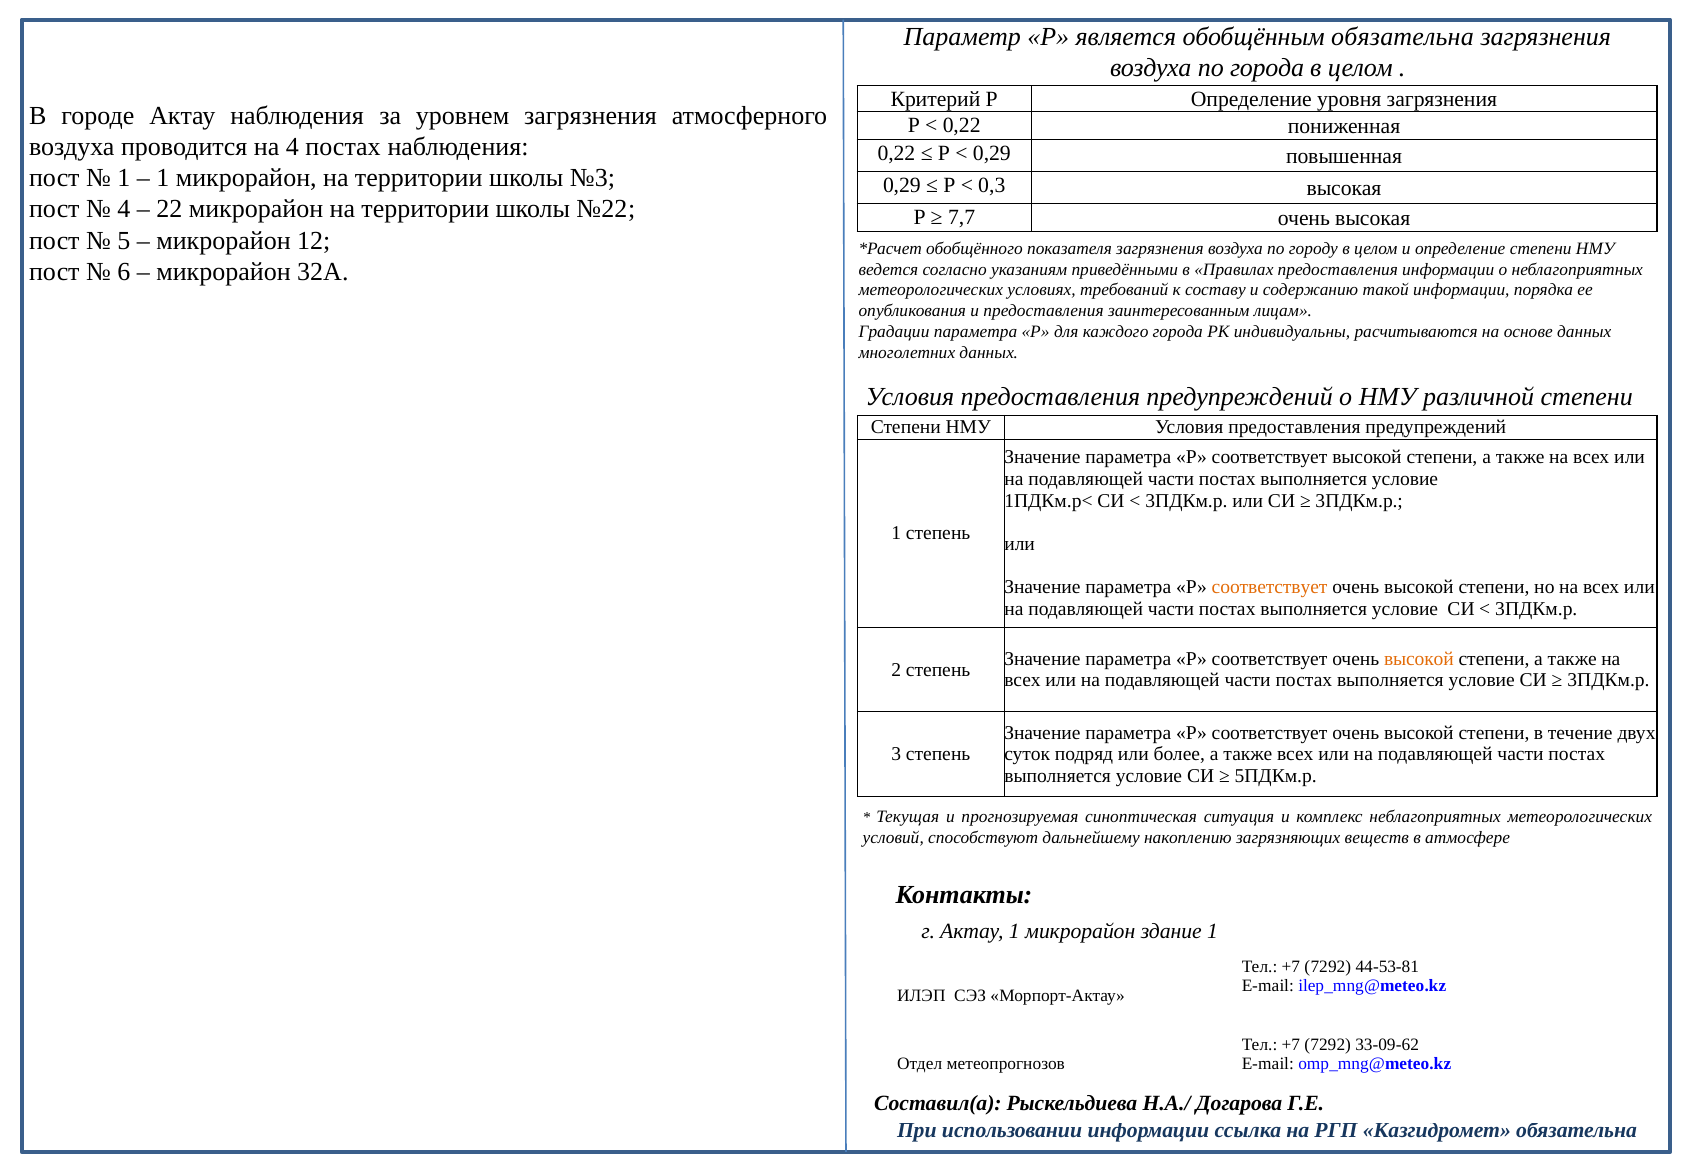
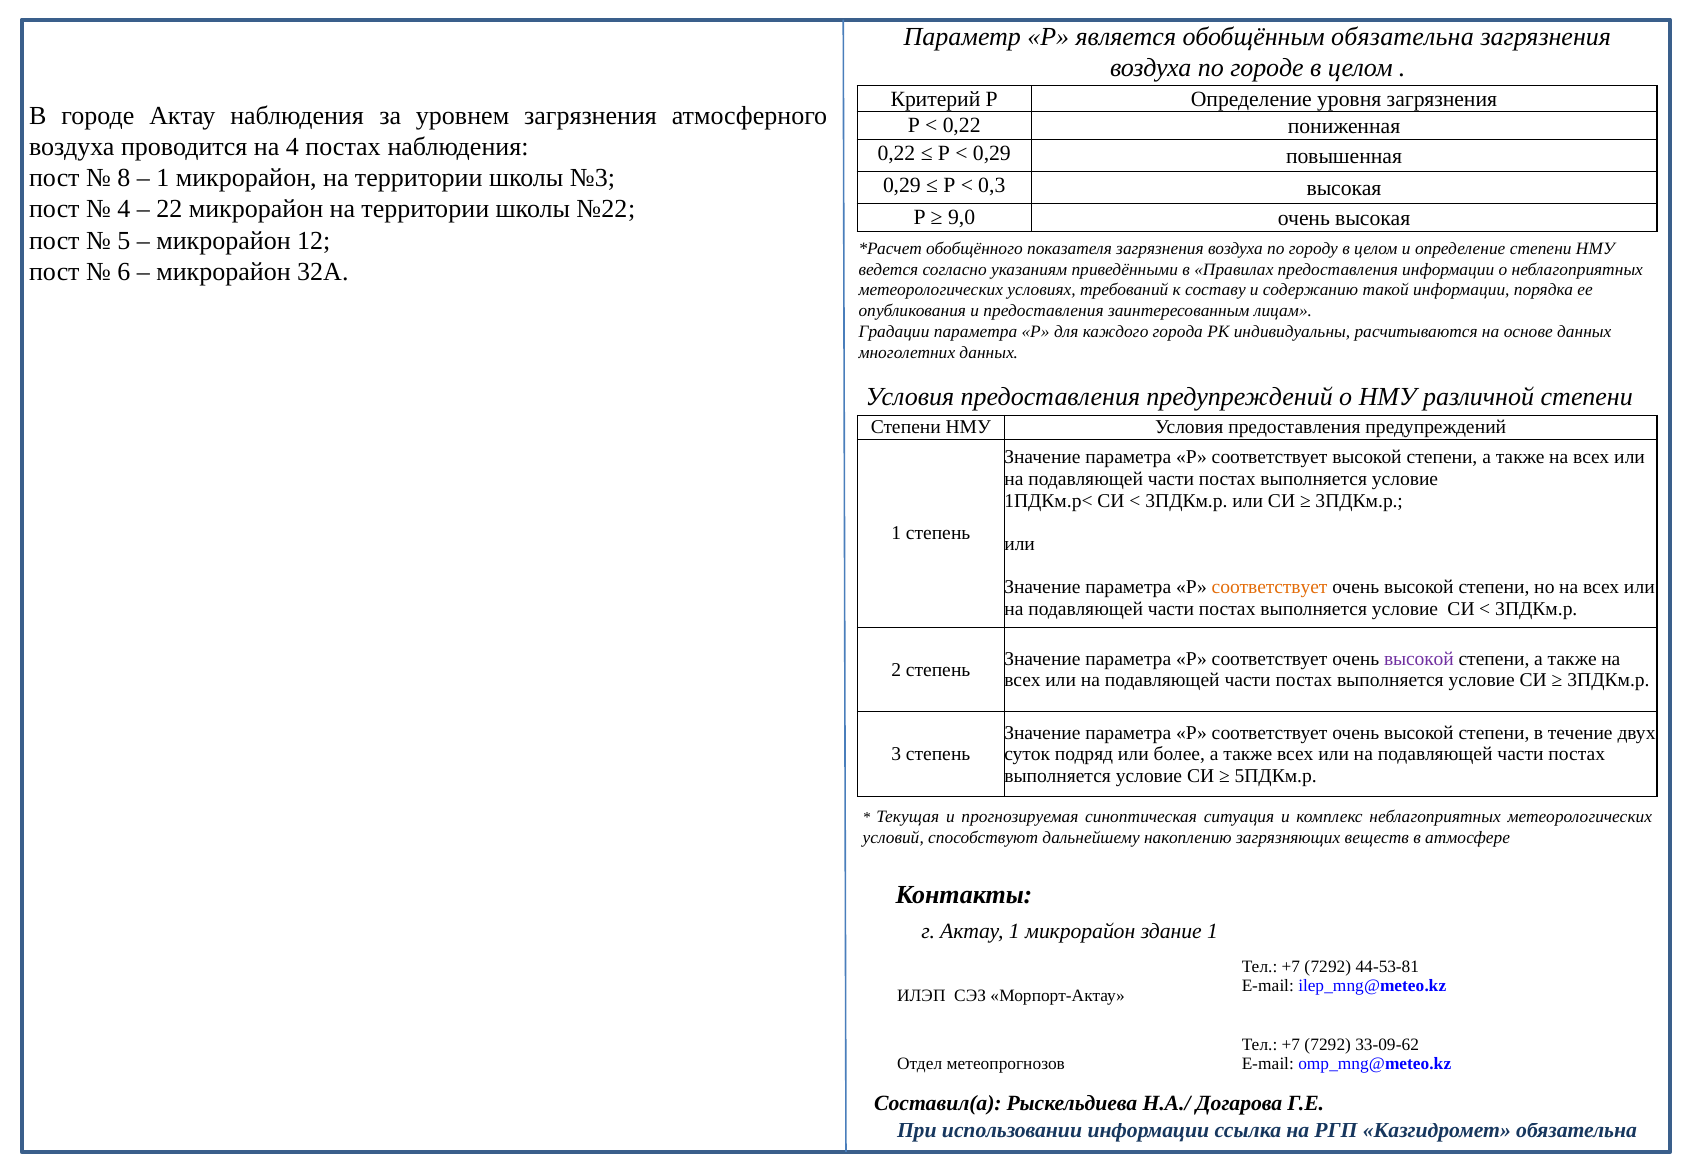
по города: города -> городе (1267, 68)
1: 1 -> 8 (124, 178)
7,7: 7,7 -> 9,0 (962, 218)
высокой colour: orange -> purple (1419, 658)
